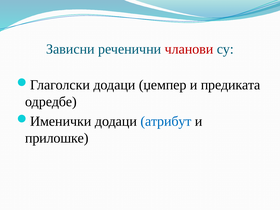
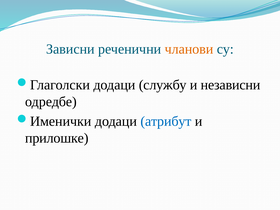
чланови colour: red -> orange (189, 49)
џемпер: џемпер -> службу (163, 85)
предиката: предиката -> независни (231, 85)
